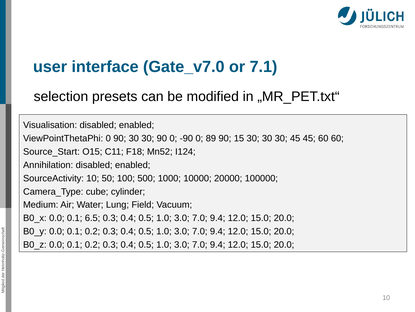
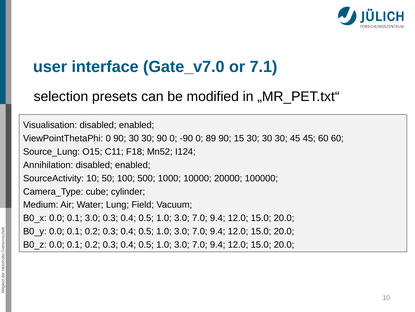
Source_Start: Source_Start -> Source_Lung (52, 151)
0.1 6.5: 6.5 -> 3.0 (93, 218)
